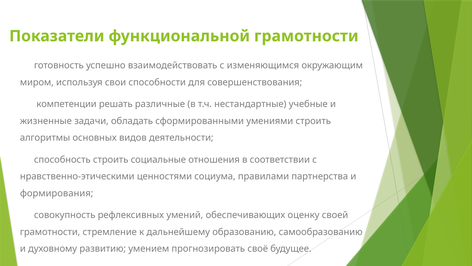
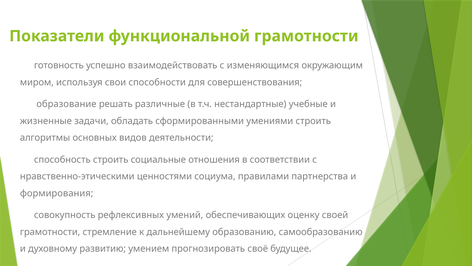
компетенции: компетенции -> образование (66, 104)
